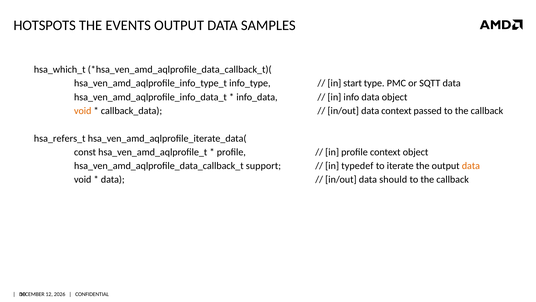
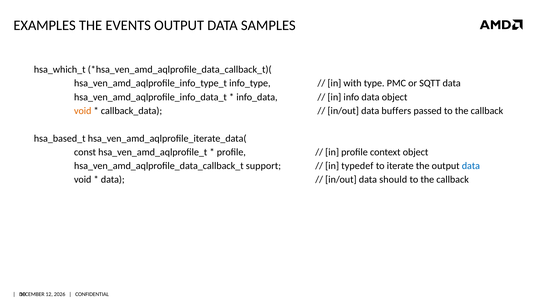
HOTSPOTS: HOTSPOTS -> EXAMPLES (45, 25)
start: start -> with (353, 83)
data context: context -> buffers (396, 111)
hsa_refers_t: hsa_refers_t -> hsa_based_t (60, 138)
data colour: orange -> blue (471, 166)
